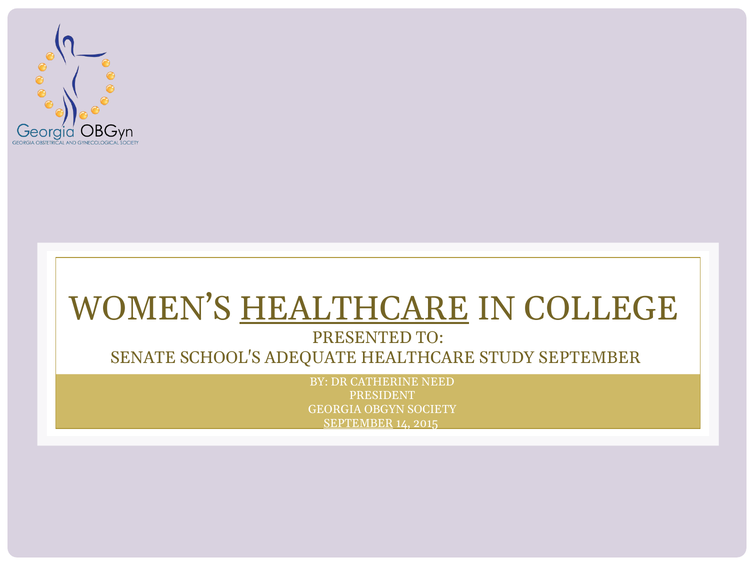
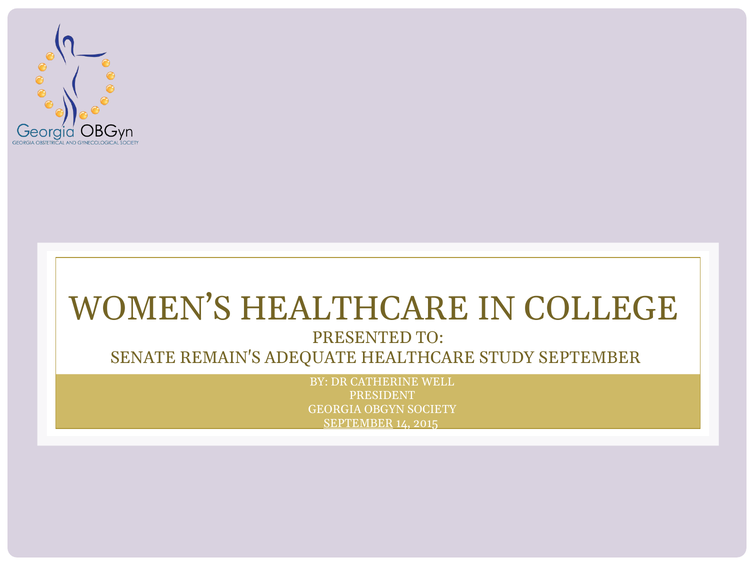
HEALTHCARE underline: present -> none (354, 309)
SCHOOL'S: SCHOOL'S -> REMAIN'S (220, 358)
NEED: NEED -> WELL (438, 382)
